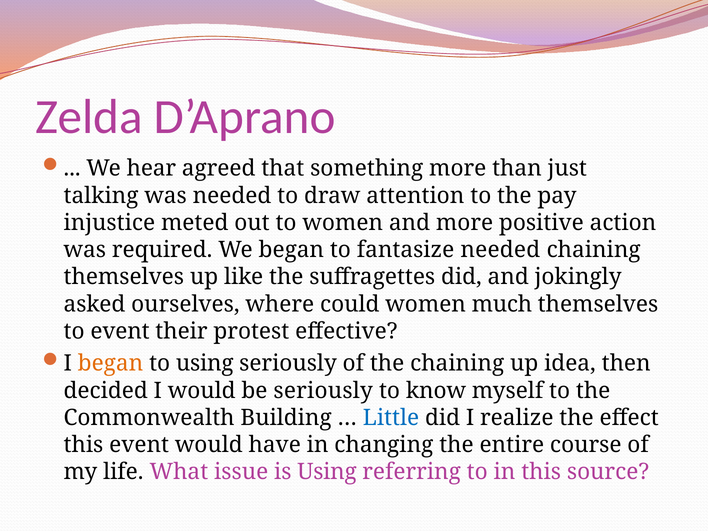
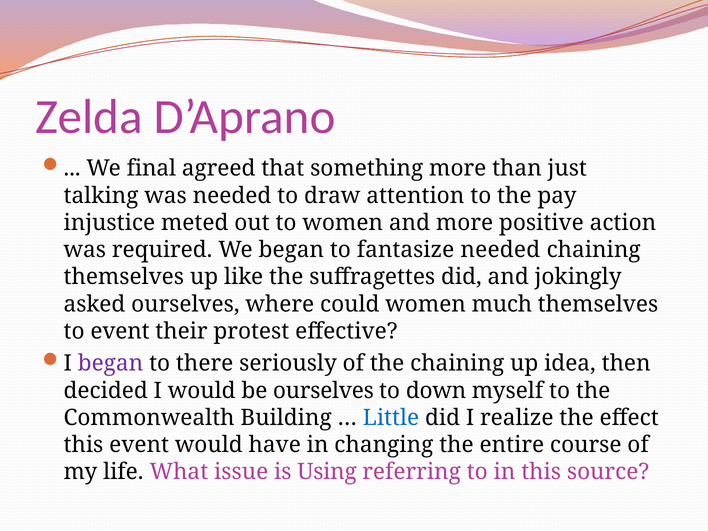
hear: hear -> final (151, 168)
began colour: orange -> purple (110, 363)
to using: using -> there (205, 363)
be seriously: seriously -> ourselves (323, 391)
know: know -> down (436, 391)
